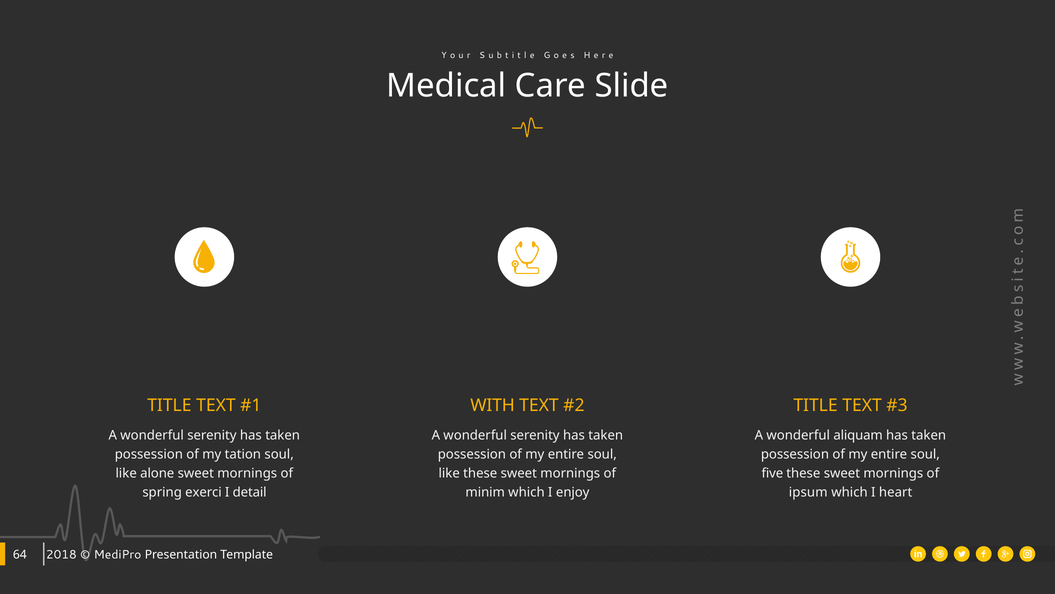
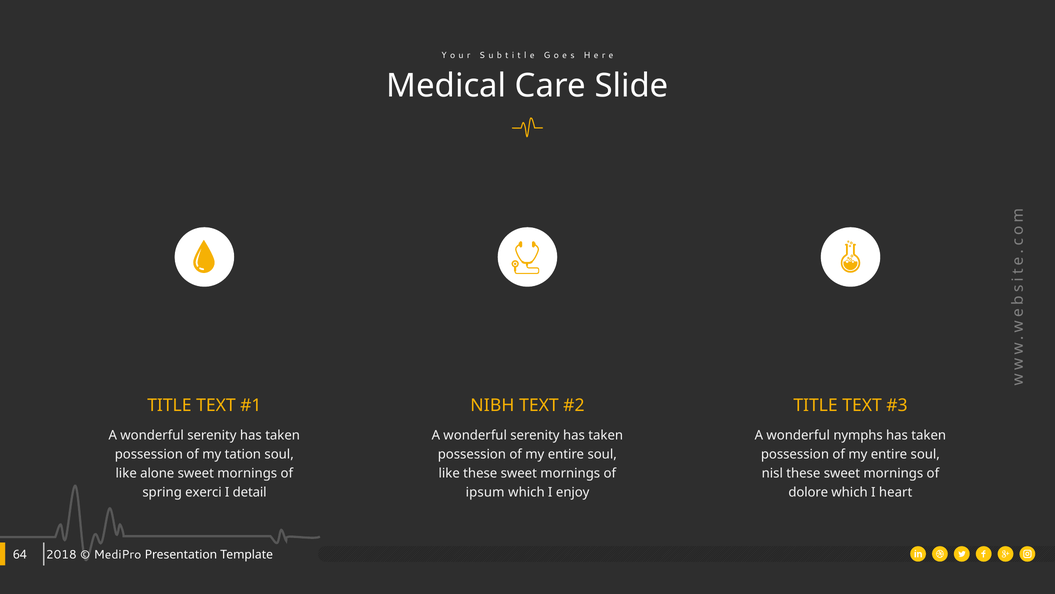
WITH: WITH -> NIBH (492, 405)
aliquam: aliquam -> nymphs (858, 435)
five: five -> nisl (772, 473)
minim: minim -> ipsum (485, 492)
ipsum: ipsum -> dolore (808, 492)
